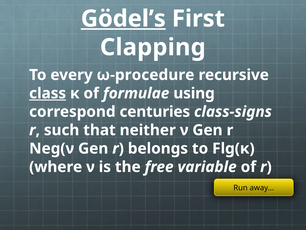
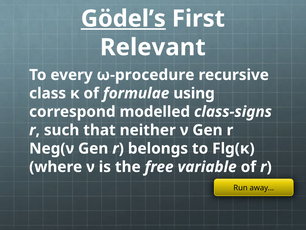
Clapping: Clapping -> Relevant (153, 47)
class underline: present -> none (48, 93)
centuries: centuries -> modelled (155, 111)
